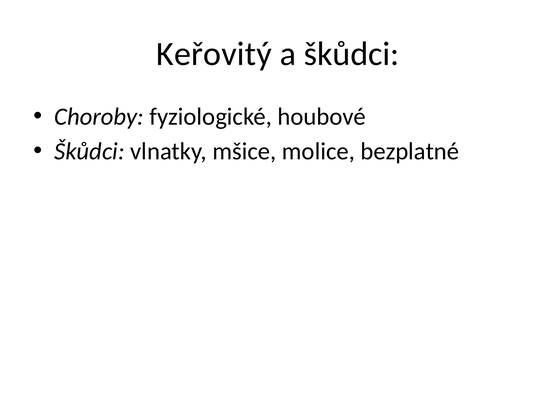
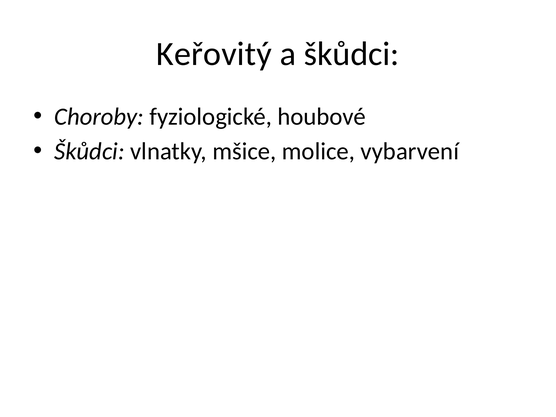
bezplatné: bezplatné -> vybarvení (410, 151)
